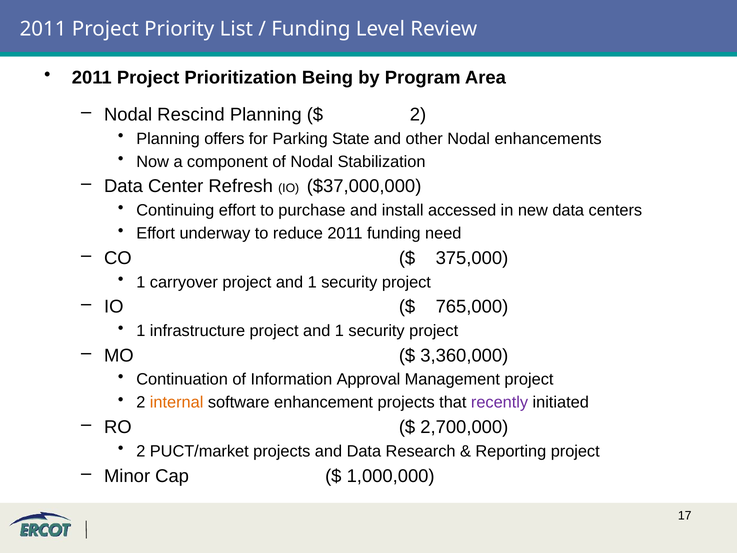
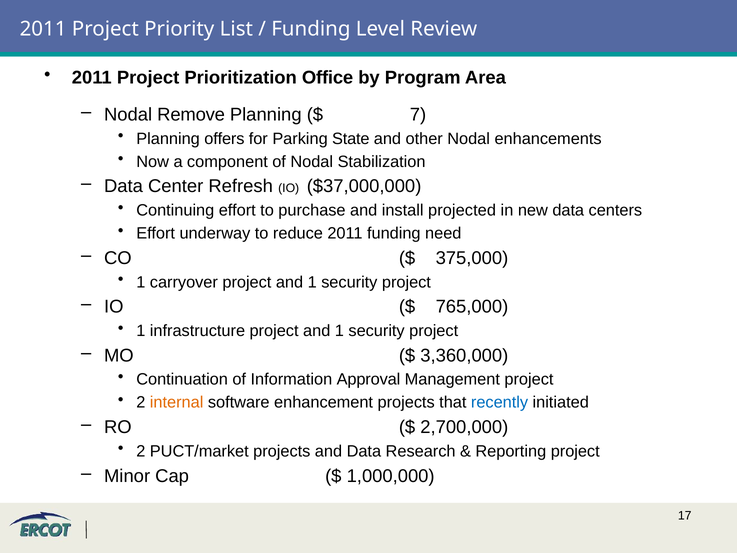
Being: Being -> Office (328, 77)
Rescind: Rescind -> Remove (191, 115)
2: 2 -> 7 (418, 115)
accessed: accessed -> projected (462, 210)
recently colour: purple -> blue (500, 402)
